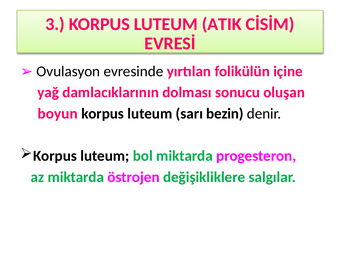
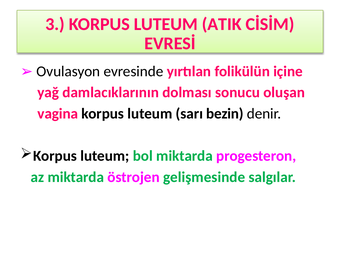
boyun: boyun -> vagina (58, 114)
değişikliklere: değişikliklere -> gelişmesinde (204, 177)
